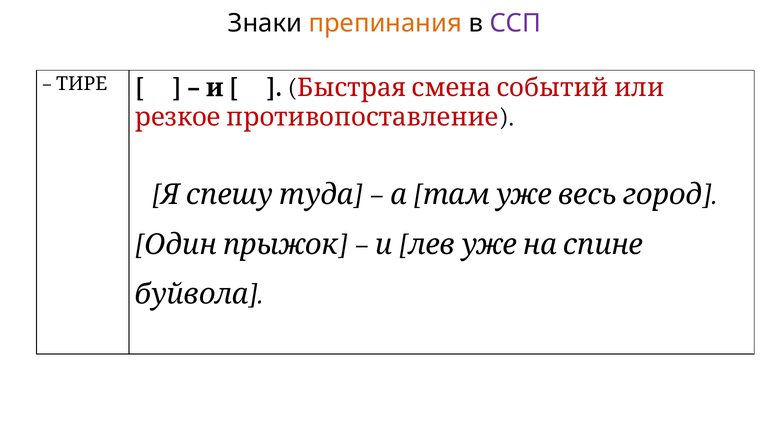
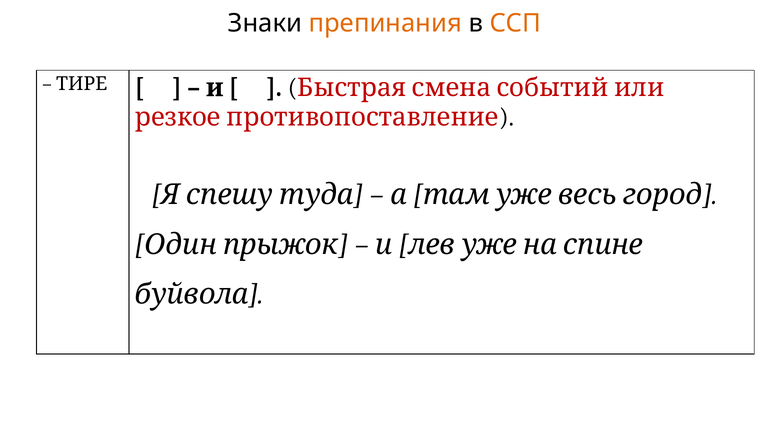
ССП colour: purple -> orange (515, 23)
